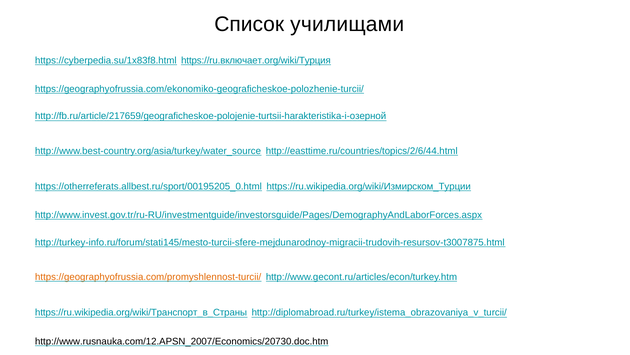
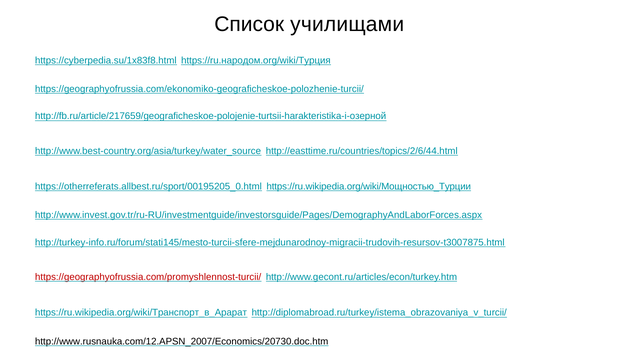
https://ru.включает.org/wiki/Турция: https://ru.включает.org/wiki/Турция -> https://ru.народом.org/wiki/Турция (256, 60)
https://ru.wikipedia.org/wiki/Измирском_Турции: https://ru.wikipedia.org/wiki/Измирском_Турции -> https://ru.wikipedia.org/wiki/Мощностью_Турции (369, 186)
https://geographyofrussia.com/promyshlennost-turcii/ colour: orange -> red (148, 277)
https://ru.wikipedia.org/wiki/Транспорт_в_Страны: https://ru.wikipedia.org/wiki/Транспорт_в_Страны -> https://ru.wikipedia.org/wiki/Транспорт_в_Арарат (141, 312)
